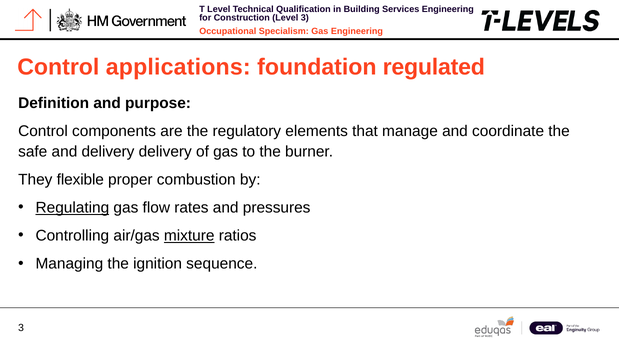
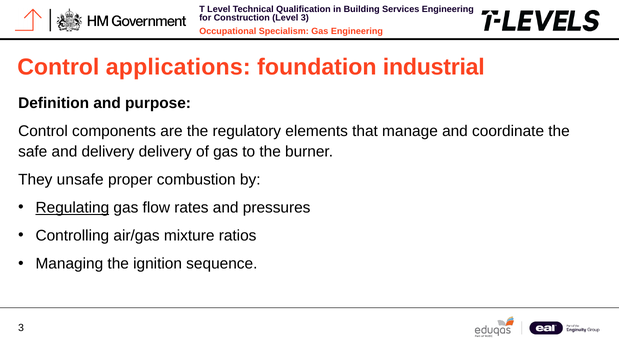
regulated: regulated -> industrial (434, 67)
flexible: flexible -> unsafe (80, 180)
mixture underline: present -> none (189, 236)
